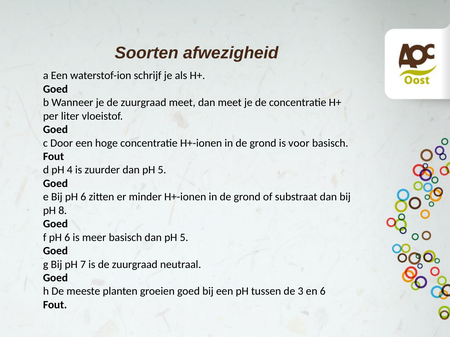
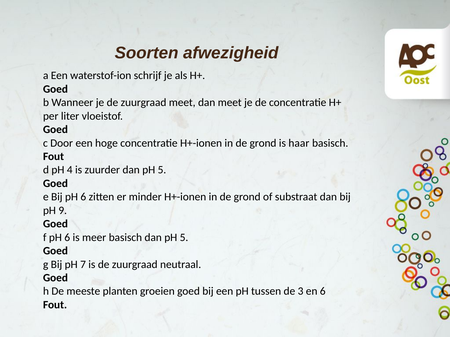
voor: voor -> haar (299, 143)
8: 8 -> 9 (63, 211)
